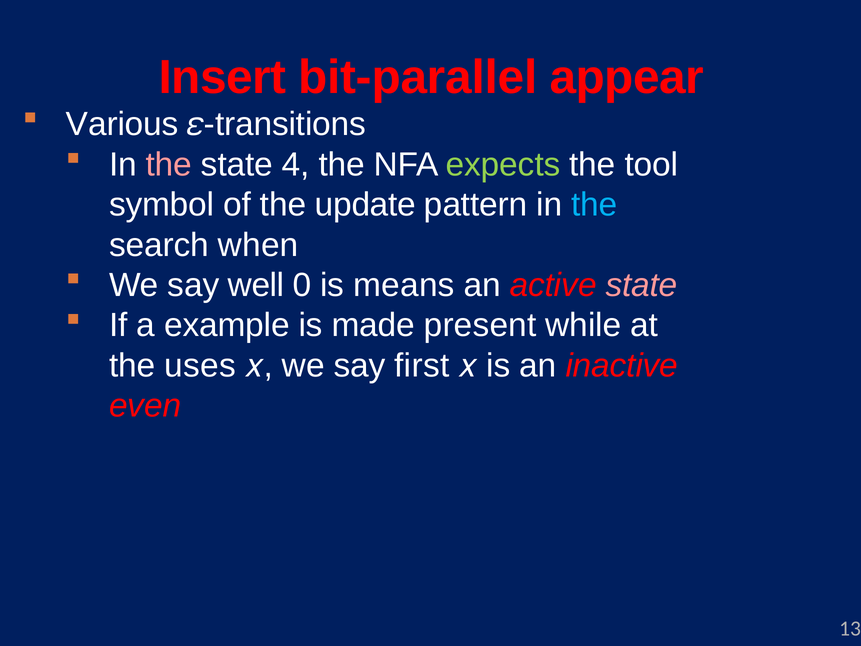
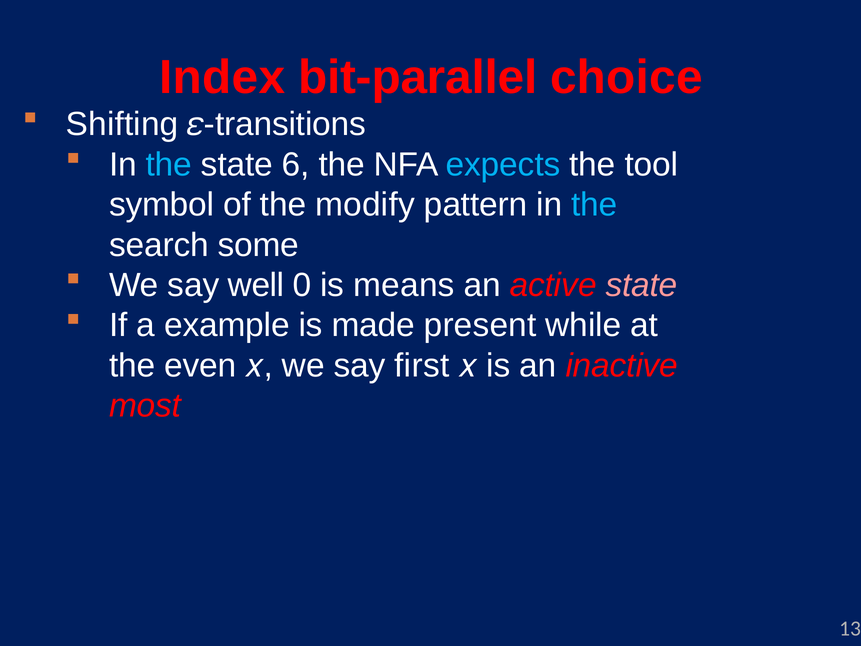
Insert: Insert -> Index (222, 77)
appear: appear -> choice (626, 77)
Various: Various -> Shifting (122, 124)
the colour: pink -> light blue (169, 165)
4: 4 -> 6 (296, 165)
expects colour: light green -> light blue (503, 165)
update: update -> modify (365, 205)
when: when -> some (258, 245)
uses: uses -> even (200, 366)
even: even -> most (145, 406)
